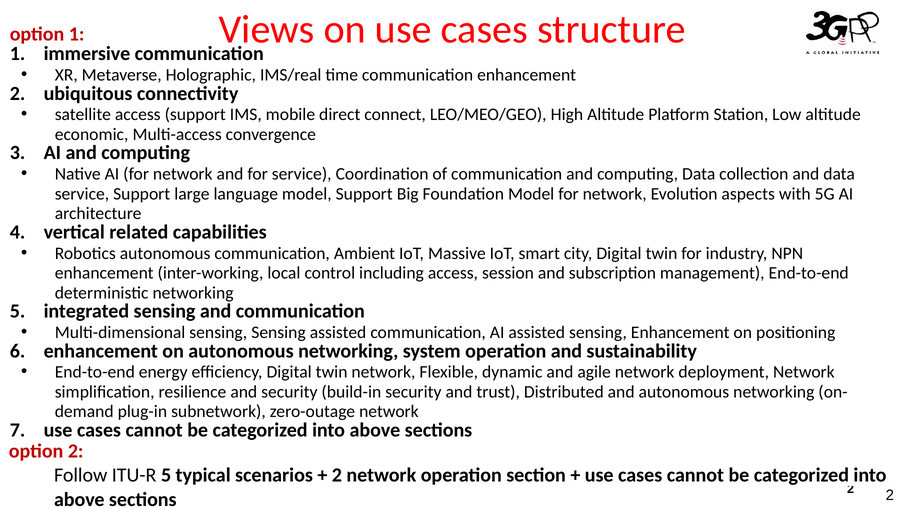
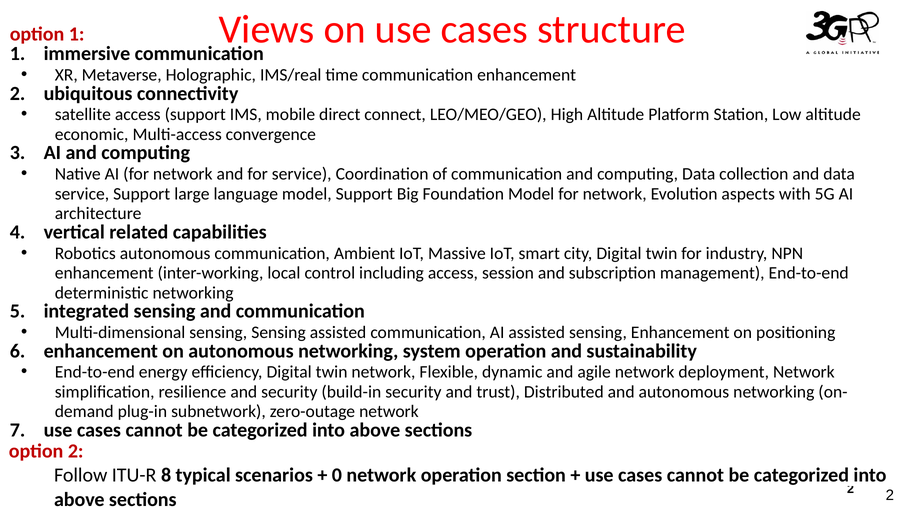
ITU-R 5: 5 -> 8 (166, 475)
2: 2 -> 0 (337, 475)
